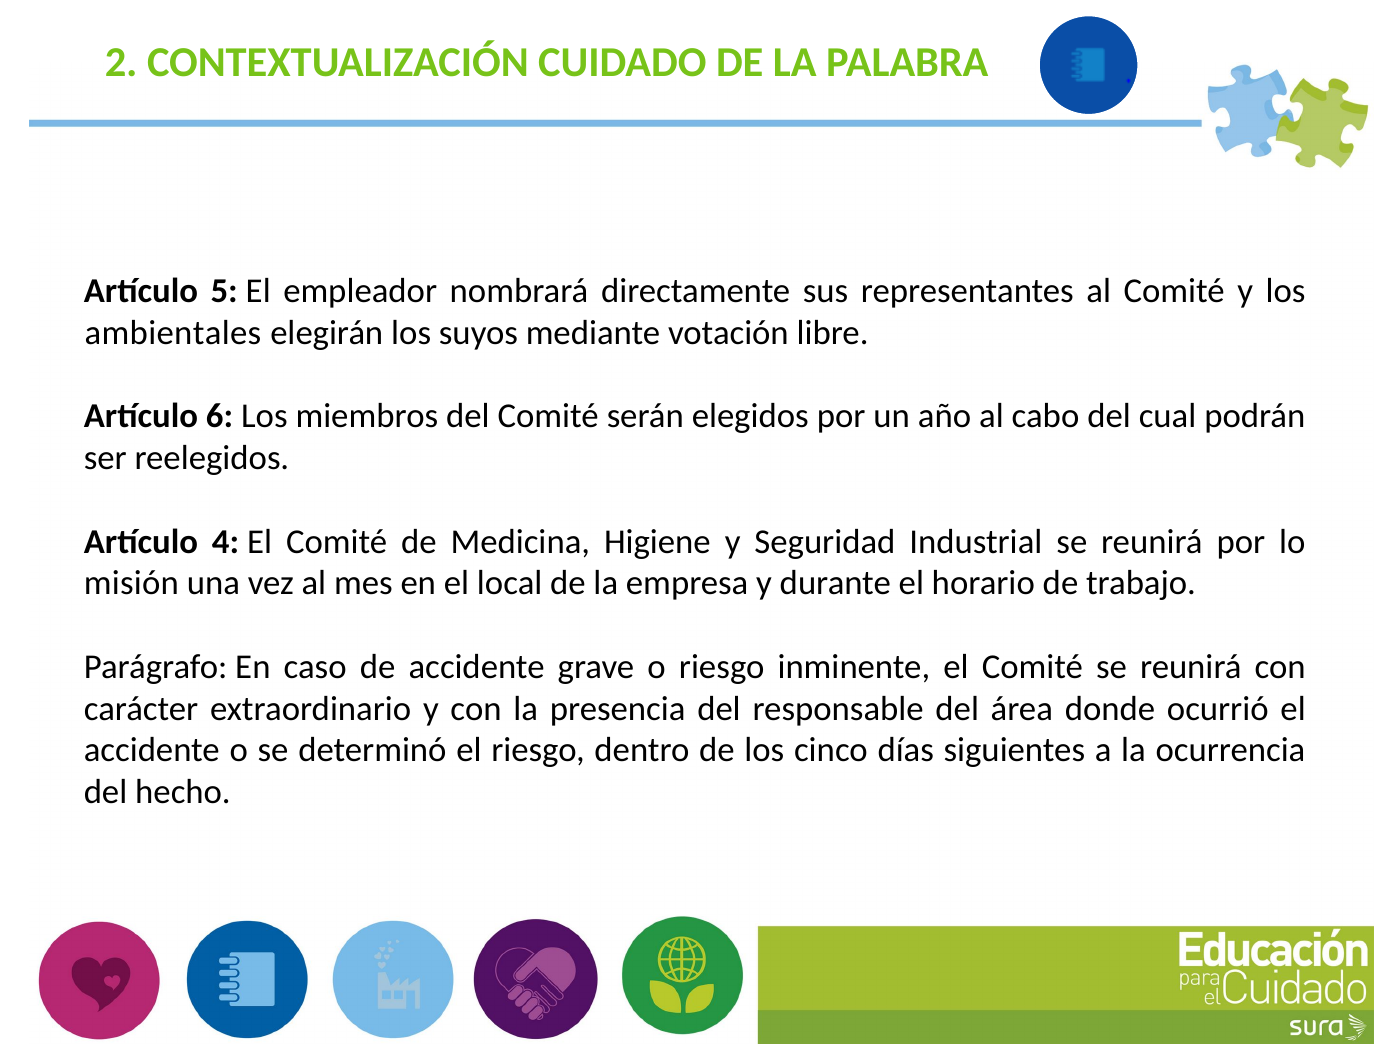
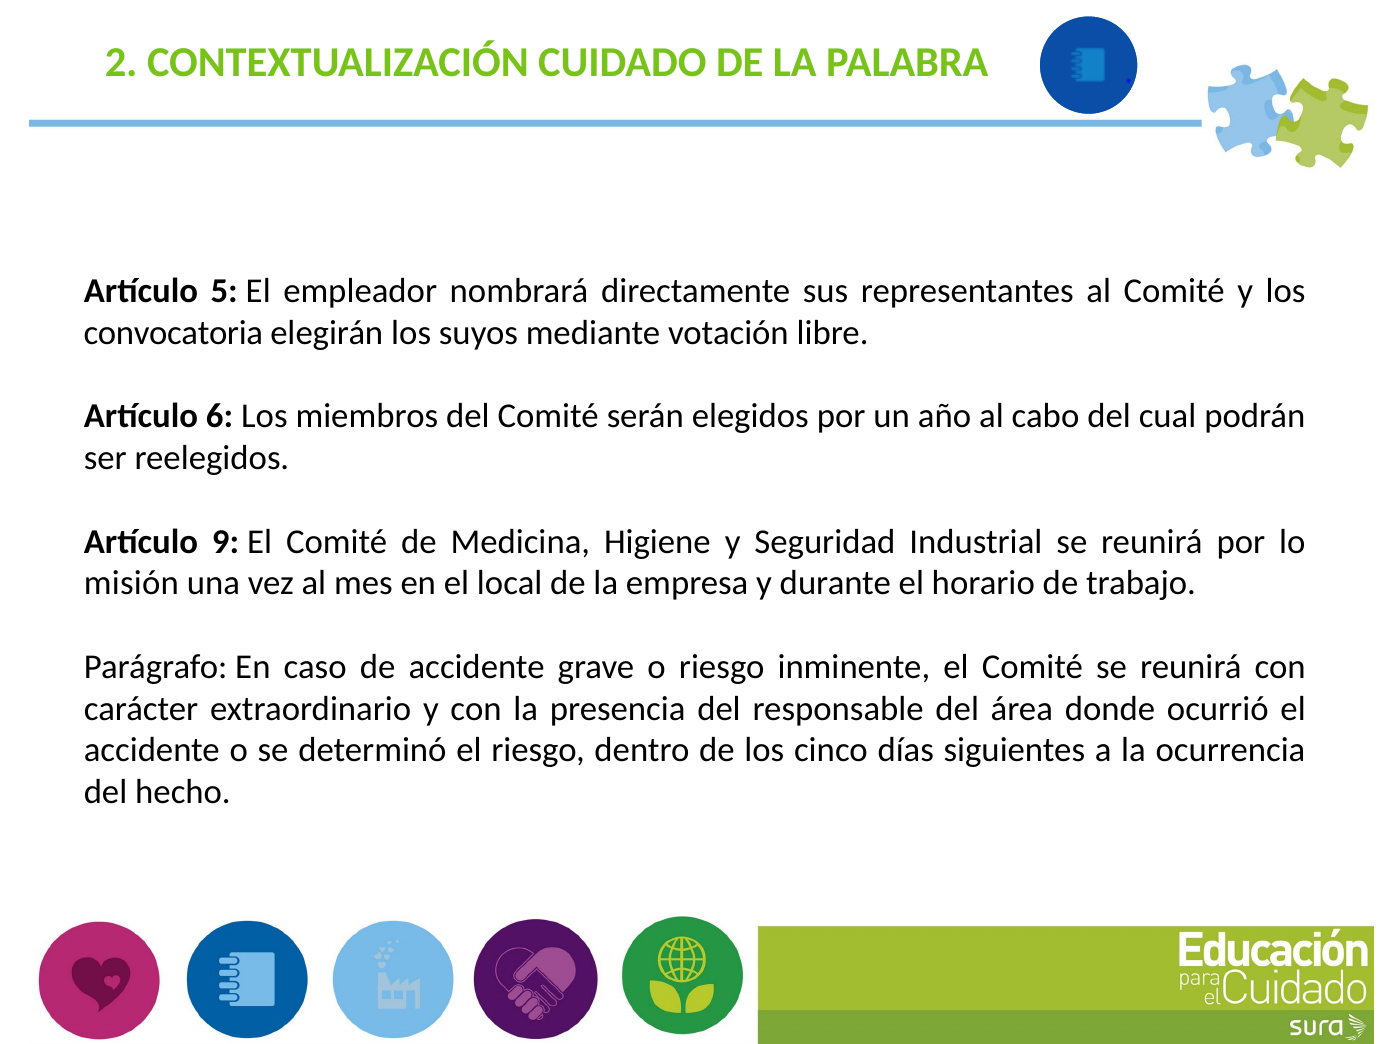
ambientales: ambientales -> convocatoria (173, 333)
4: 4 -> 9 (225, 541)
